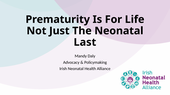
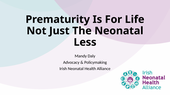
Last: Last -> Less (85, 42)
